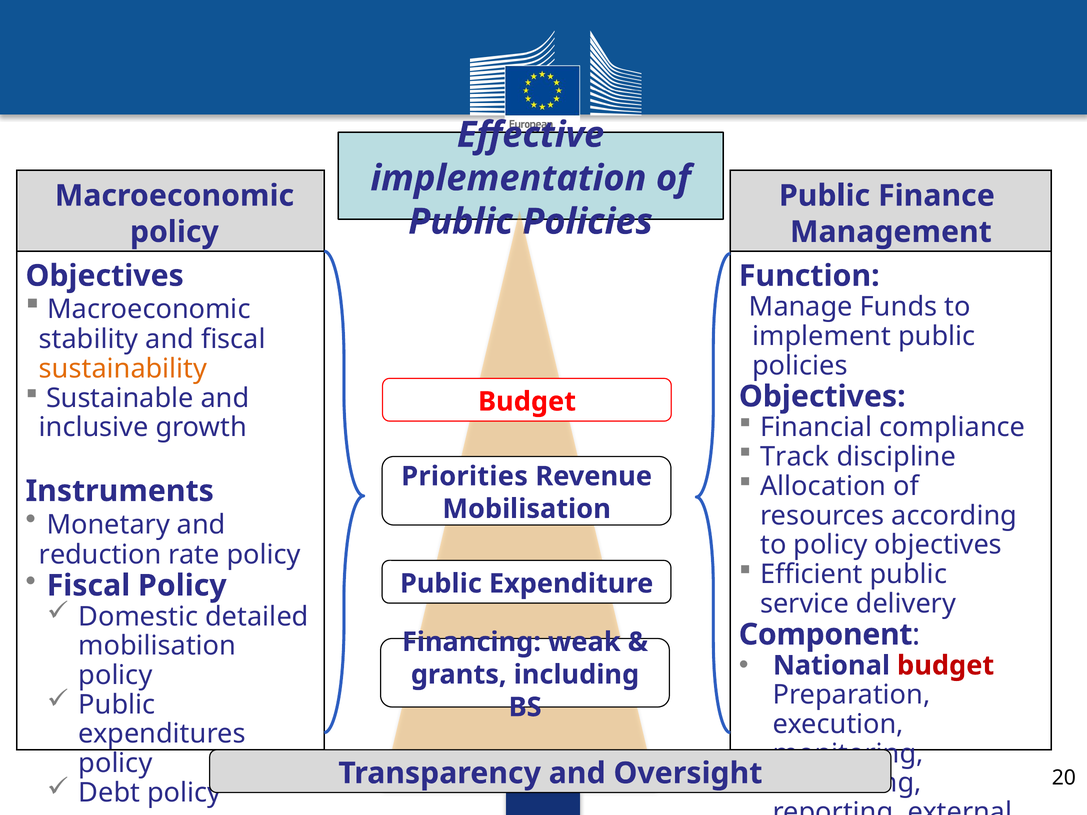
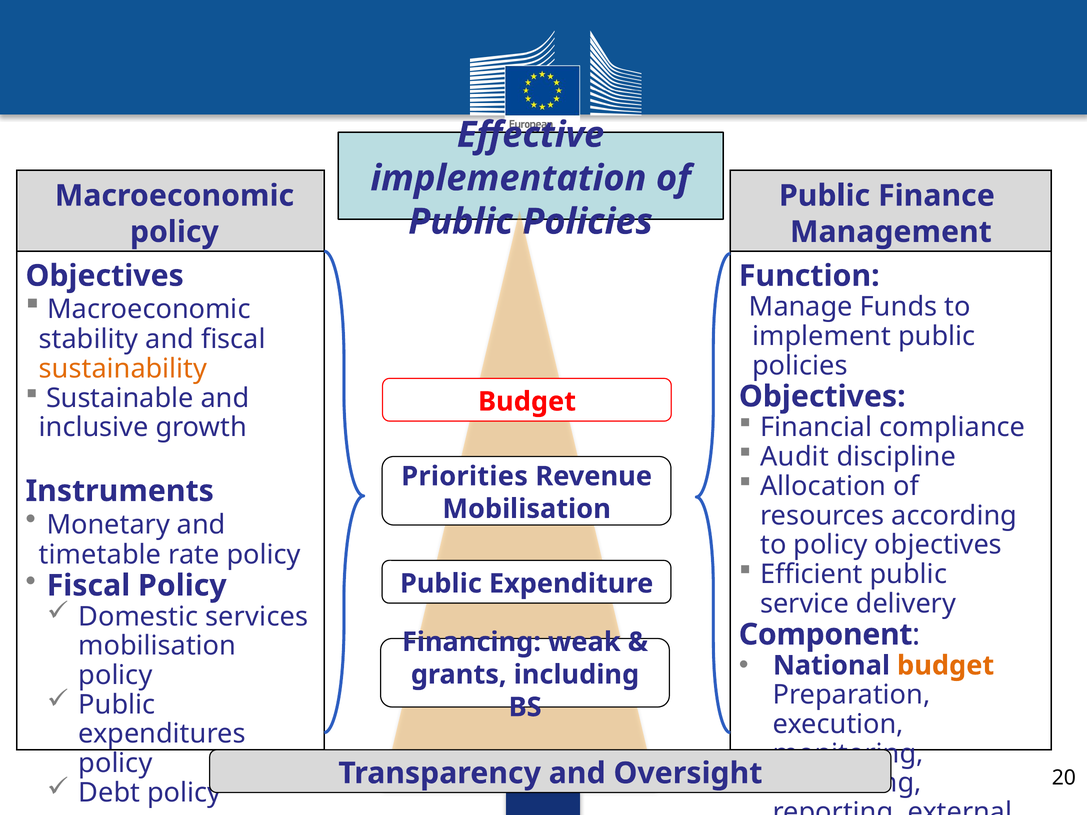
Track: Track -> Audit (795, 457)
reduction: reduction -> timetable (100, 555)
detailed: detailed -> services (257, 617)
budget colour: red -> orange (946, 666)
